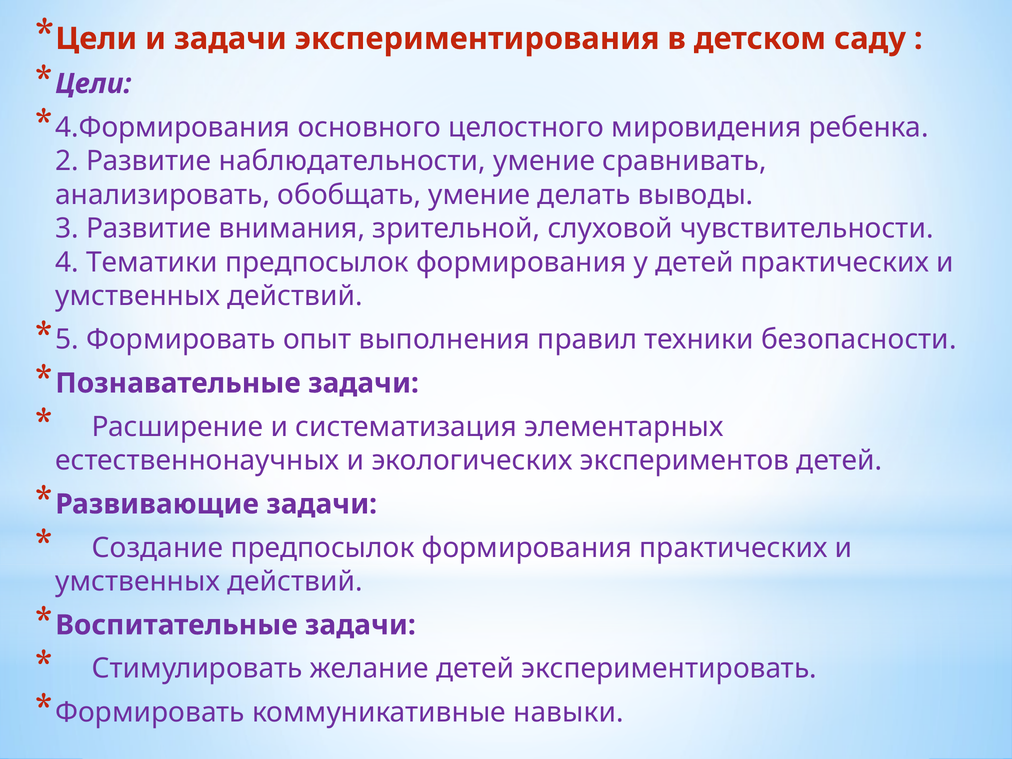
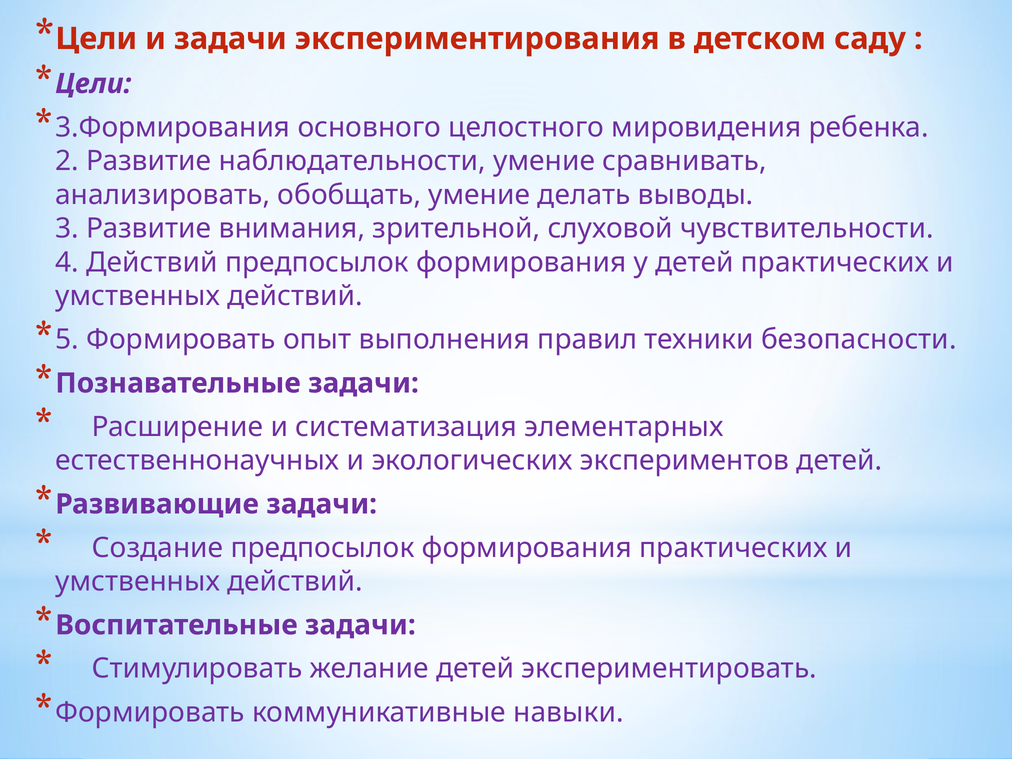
4.Формирования: 4.Формирования -> 3.Формирования (173, 127)
4 Тематики: Тематики -> Действий (152, 262)
